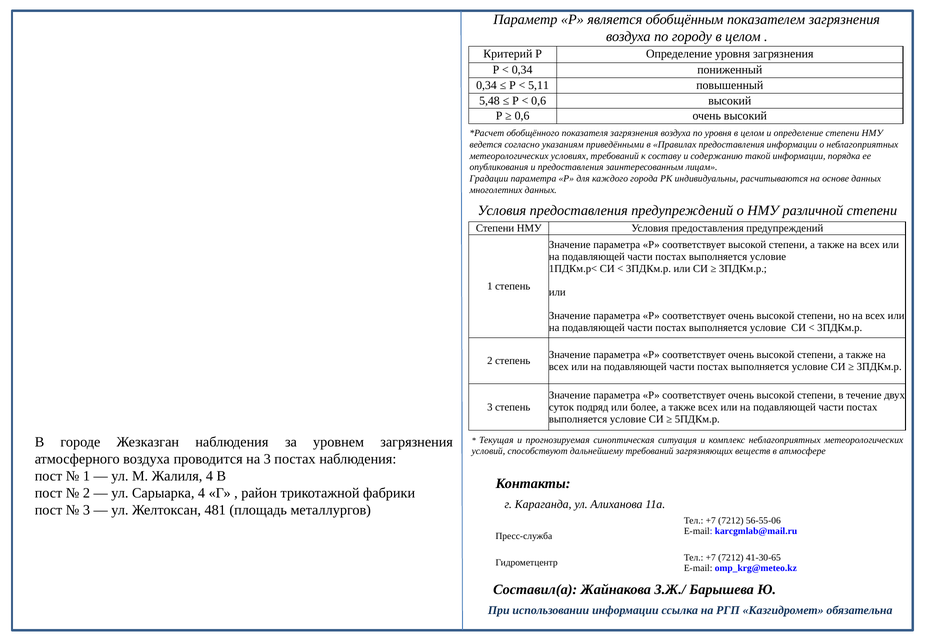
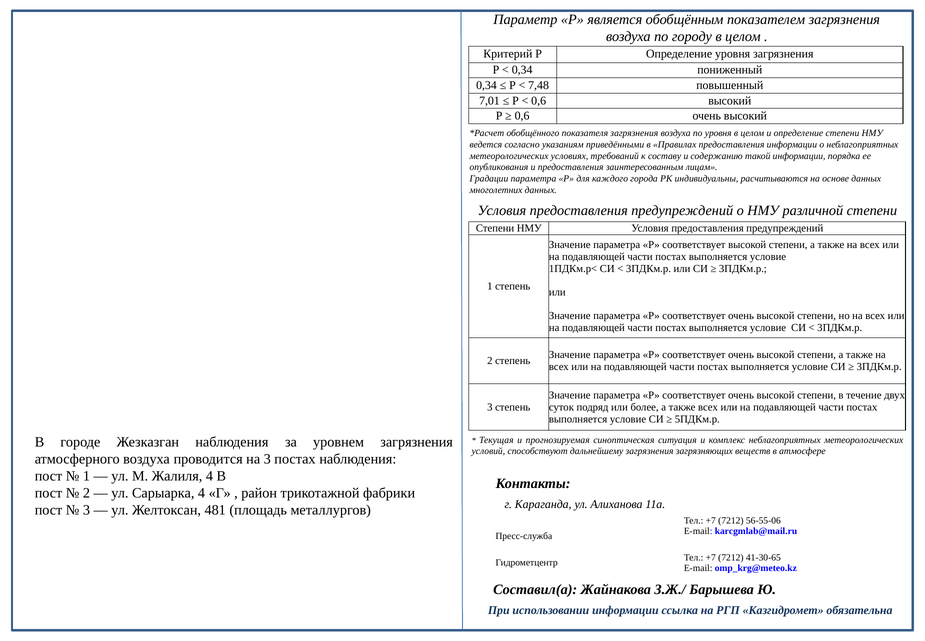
5,11: 5,11 -> 7,48 (539, 85)
5,48: 5,48 -> 7,01 (489, 100)
дальнейшему требований: требований -> загрязнения (649, 451)
